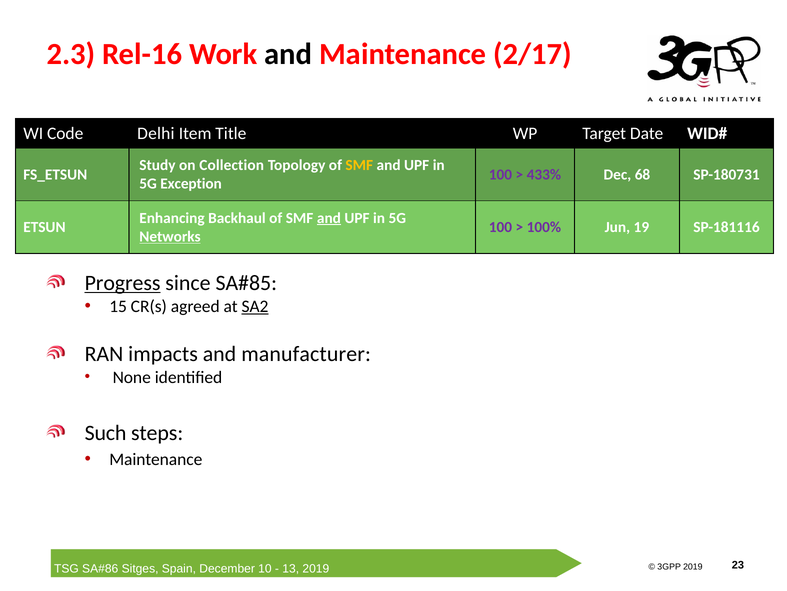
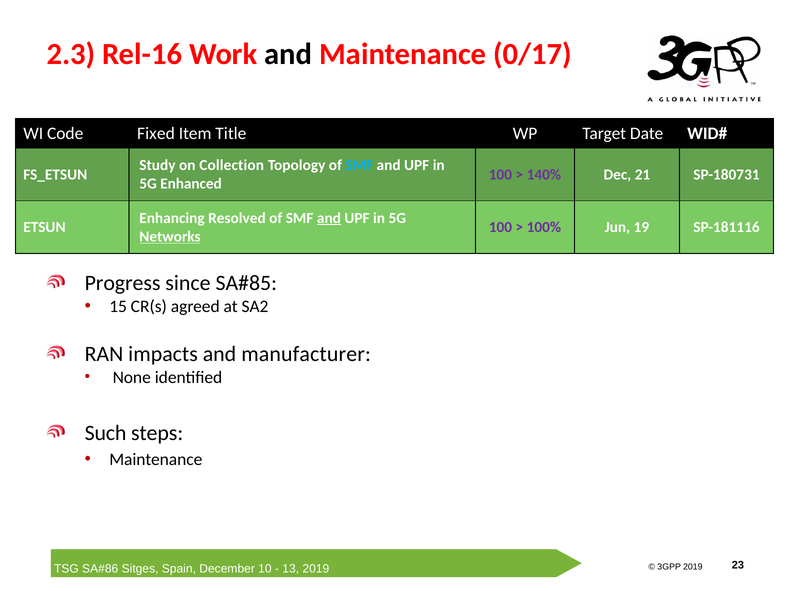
2/17: 2/17 -> 0/17 (533, 54)
Delhi: Delhi -> Fixed (156, 133)
SMF colour: yellow -> light blue (359, 165)
433%: 433% -> 140% (544, 174)
68: 68 -> 21 (643, 174)
Exception: Exception -> Enhanced (191, 184)
Backhaul: Backhaul -> Resolved (237, 218)
Progress underline: present -> none (123, 283)
SA2 underline: present -> none (255, 306)
